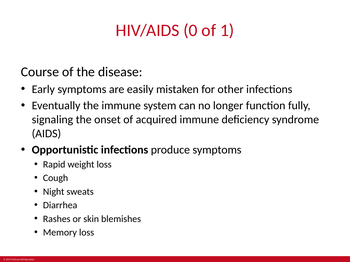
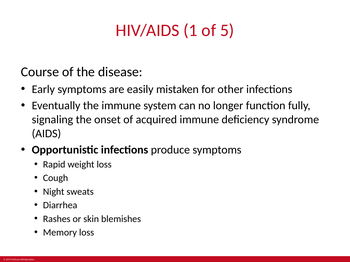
0: 0 -> 1 (191, 30)
1: 1 -> 5 (227, 30)
